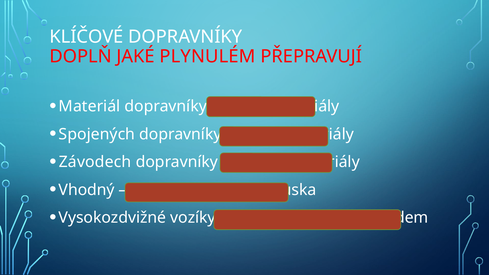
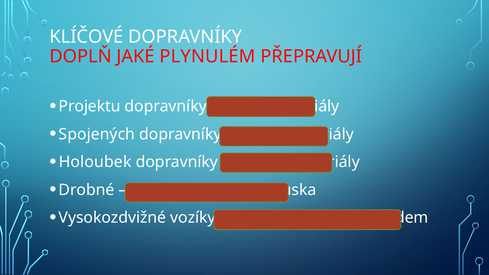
Materiál: Materiál -> Projektu (90, 106)
Závodech: Závodech -> Holoubek (95, 162)
Vhodný: Vhodný -> Drobné (87, 190)
